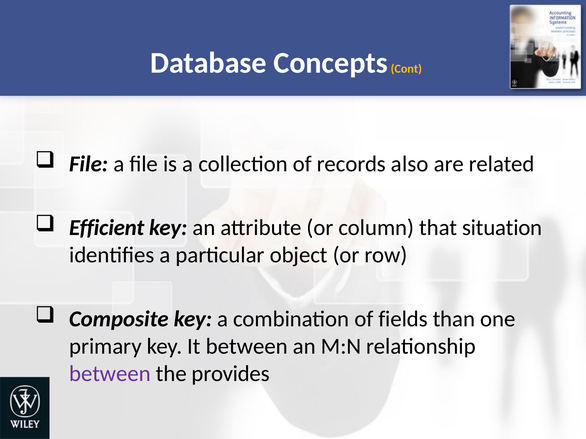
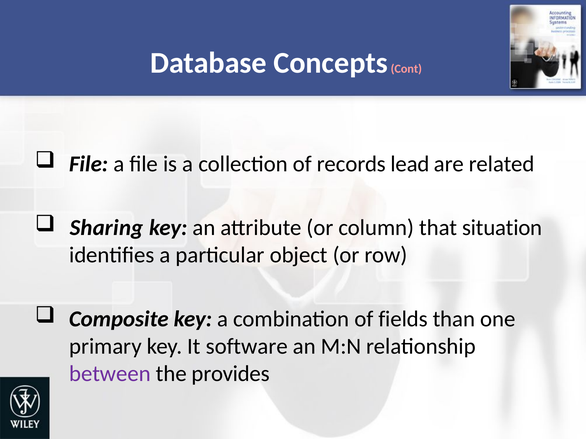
Cont colour: yellow -> pink (406, 69)
also: also -> lead (410, 164)
Efficient: Efficient -> Sharing (106, 228)
It between: between -> software (247, 347)
